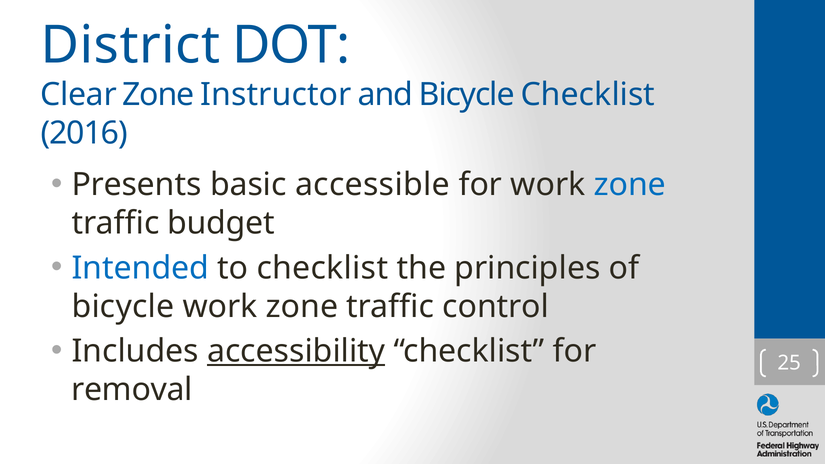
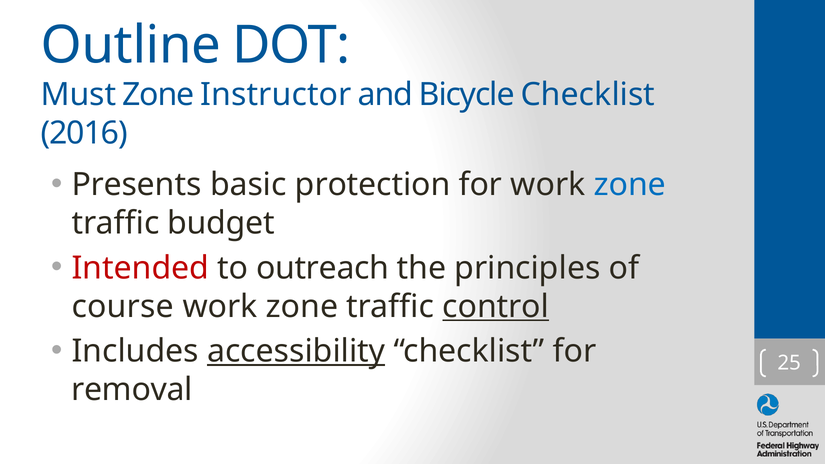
District: District -> Outline (131, 45)
Clear: Clear -> Must (78, 95)
accessible: accessible -> protection (373, 185)
Intended colour: blue -> red (140, 268)
to checklist: checklist -> outreach (323, 268)
bicycle: bicycle -> course (123, 307)
control underline: none -> present (496, 307)
